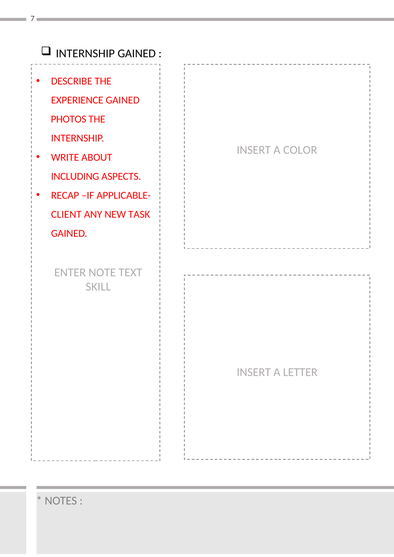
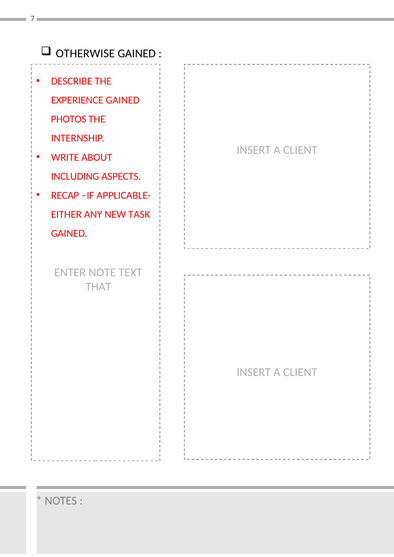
INTERNSHIP: INTERNSHIP -> OTHERWISE (85, 54)
COLOR: COLOR -> CLIENT (300, 150)
CLIENT: CLIENT -> EITHER (66, 214)
SKILL: SKILL -> THAT (98, 287)
LETTER: LETTER -> CLIENT (300, 372)
